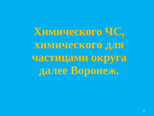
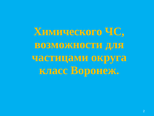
химического: химического -> возможности (69, 44)
далее: далее -> класс (53, 70)
